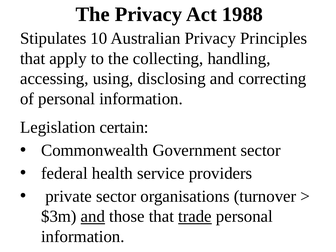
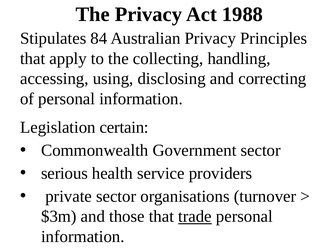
10: 10 -> 84 (99, 38)
federal: federal -> serious (64, 173)
and underline: present -> none (93, 216)
